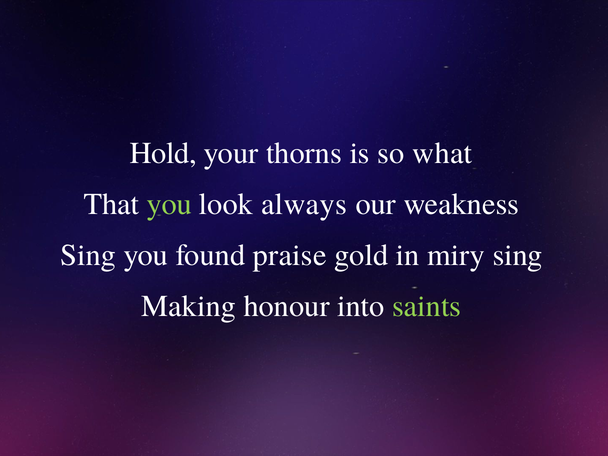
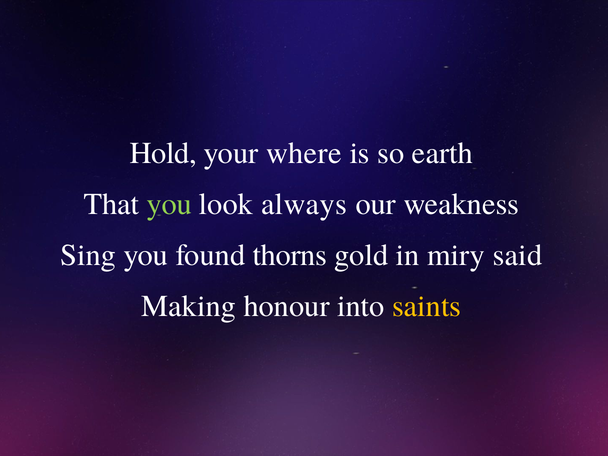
thorns: thorns -> where (304, 153)
what: what -> earth (442, 153)
praise: praise -> thorns (290, 255)
miry sing: sing -> said (517, 255)
saints colour: light green -> yellow (427, 306)
